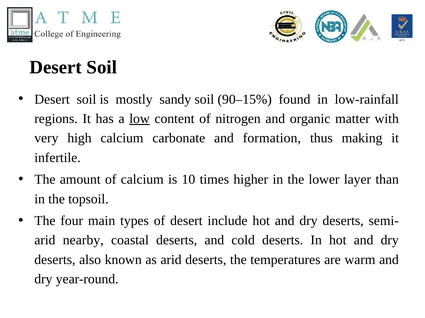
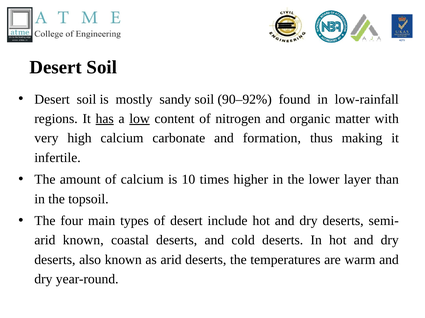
90–15%: 90–15% -> 90–92% (245, 99)
has underline: none -> present (105, 119)
arid nearby: nearby -> known (83, 241)
